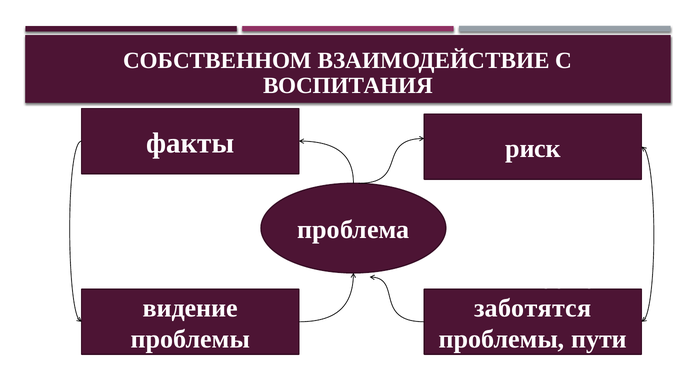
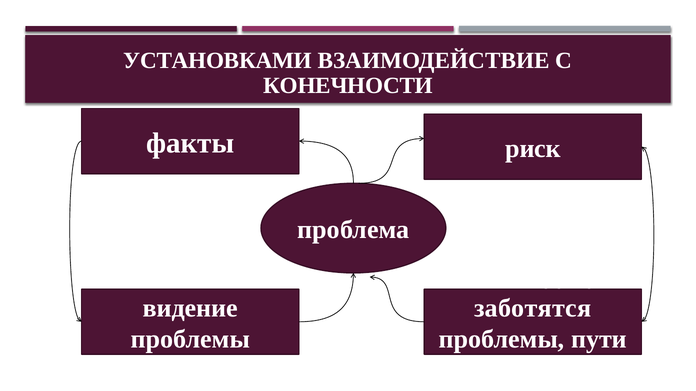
СОБСТВЕННОМ: СОБСТВЕННОМ -> УСТАНОВКАМИ (218, 61)
ВОСПИТАНИЯ: ВОСПИТАНИЯ -> КОНЕЧНОСТИ (348, 86)
